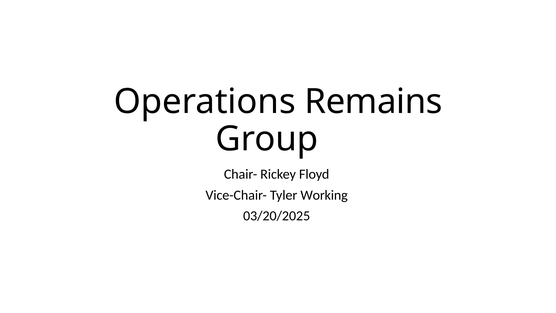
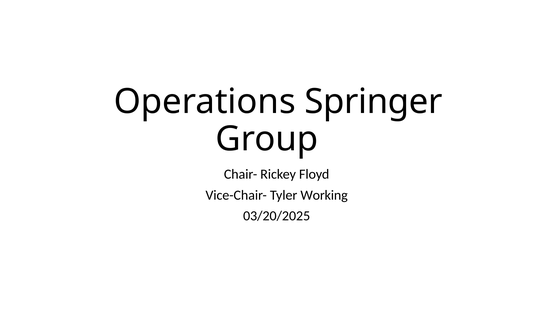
Remains: Remains -> Springer (374, 101)
